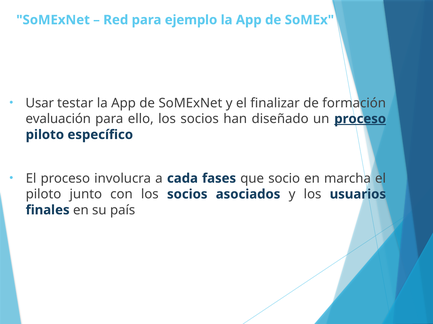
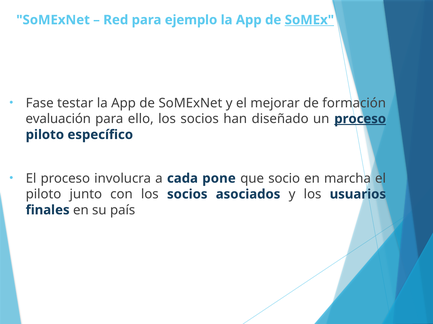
SoMEx underline: none -> present (309, 20)
Usar: Usar -> Fase (40, 103)
finalizar: finalizar -> mejorar (275, 103)
fases: fases -> pone (219, 179)
